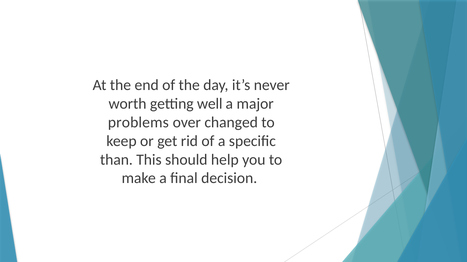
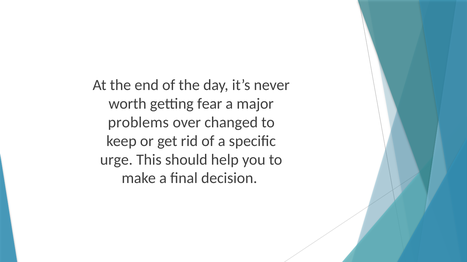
well: well -> fear (210, 104)
than: than -> urge (116, 160)
